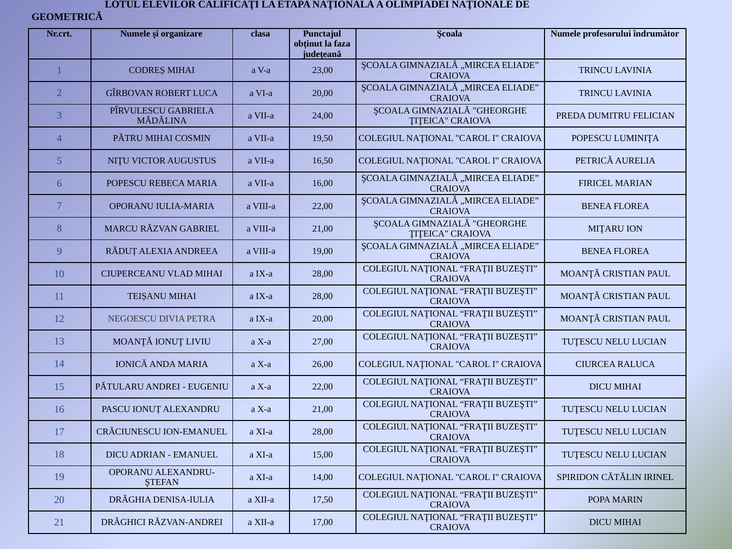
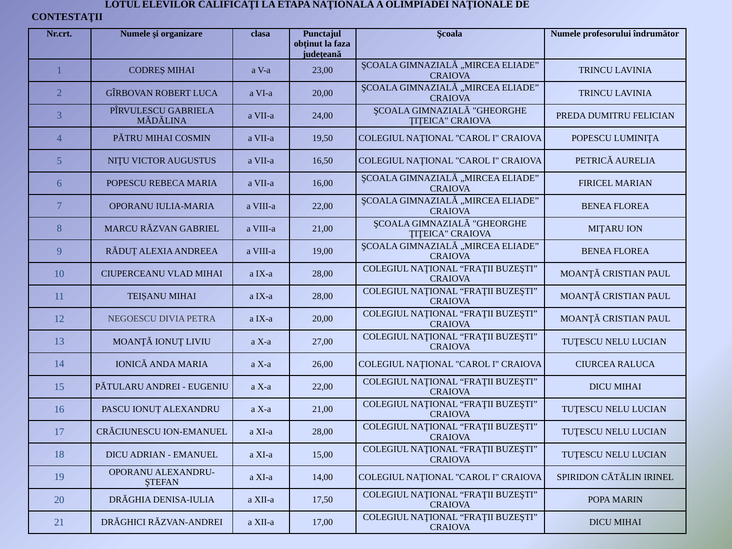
GEOMETRICĂ: GEOMETRICĂ -> CONTESTAŢII (67, 17)
